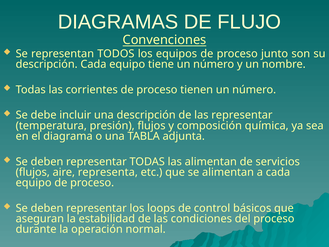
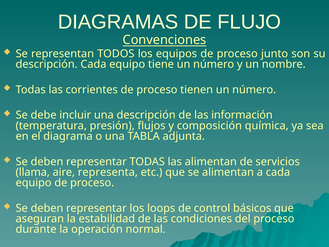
las representar: representar -> información (242, 115)
flujos: flujos -> llama (33, 172)
